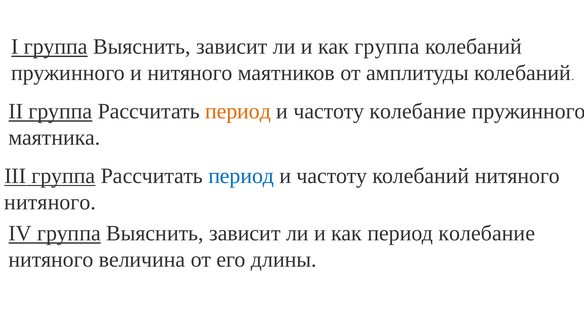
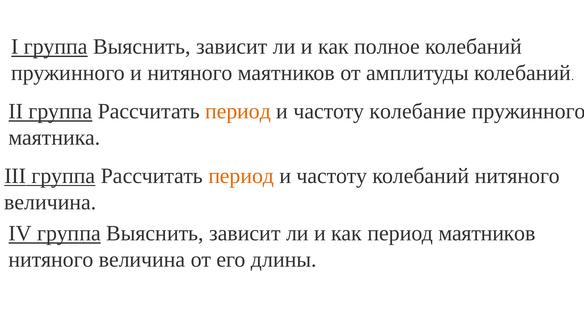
как группа: группа -> полное (387, 47)
период colour: blue -> orange (241, 176)
нитяного: нитяного -> величина (50, 202)
период колебание: колебание -> маятников (487, 233)
